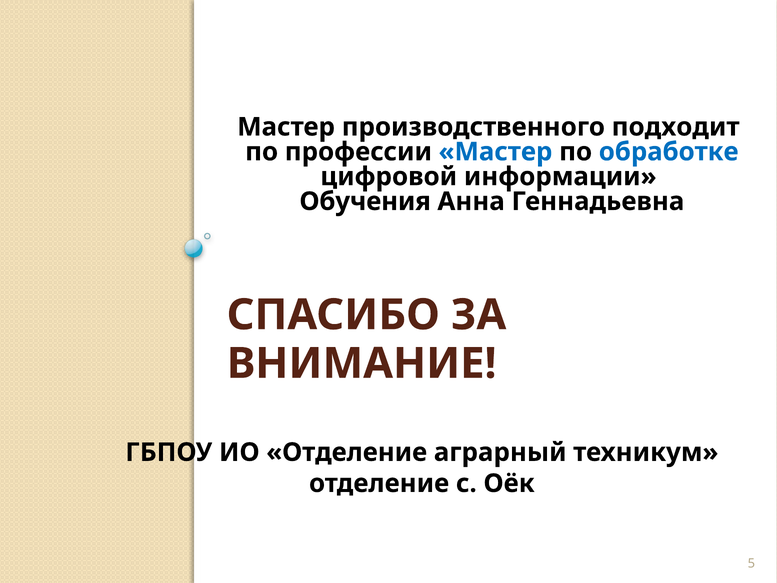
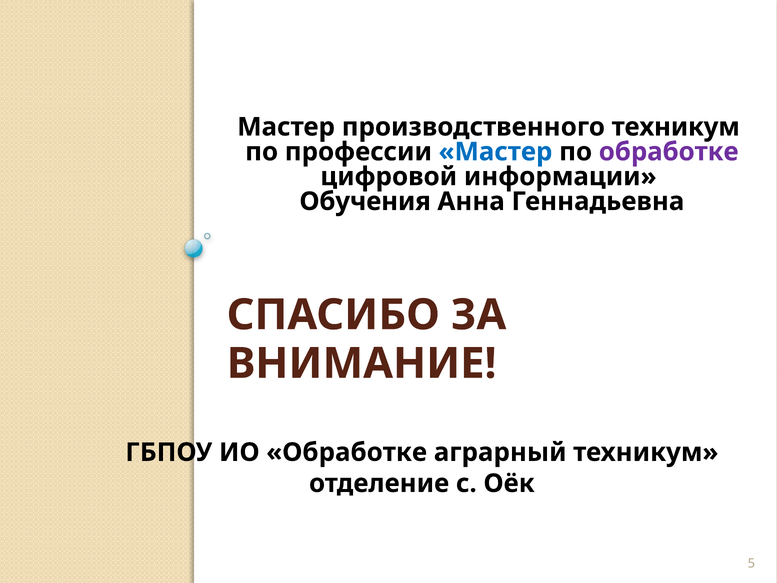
производственного подходит: подходит -> техникум (676, 127)
обработке colour: blue -> purple (669, 152)
ИО Отделение: Отделение -> Обработке (347, 452)
